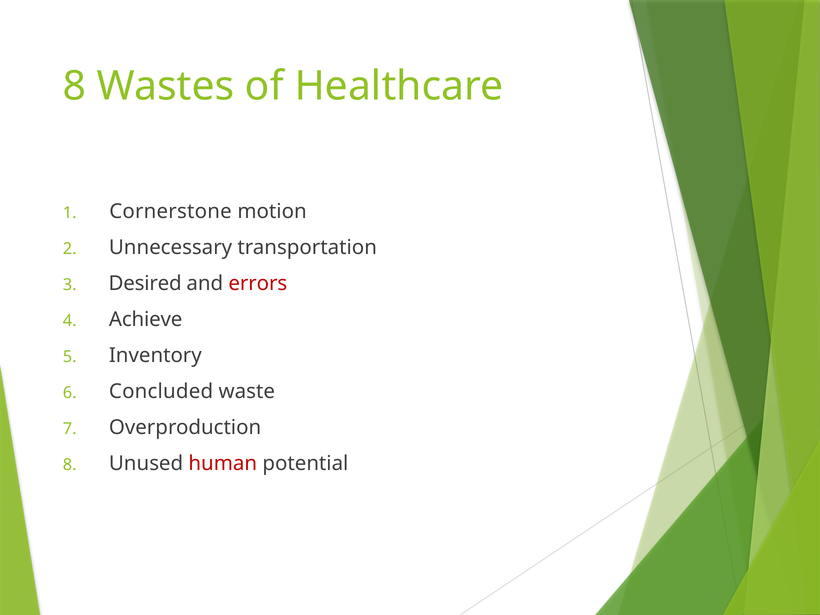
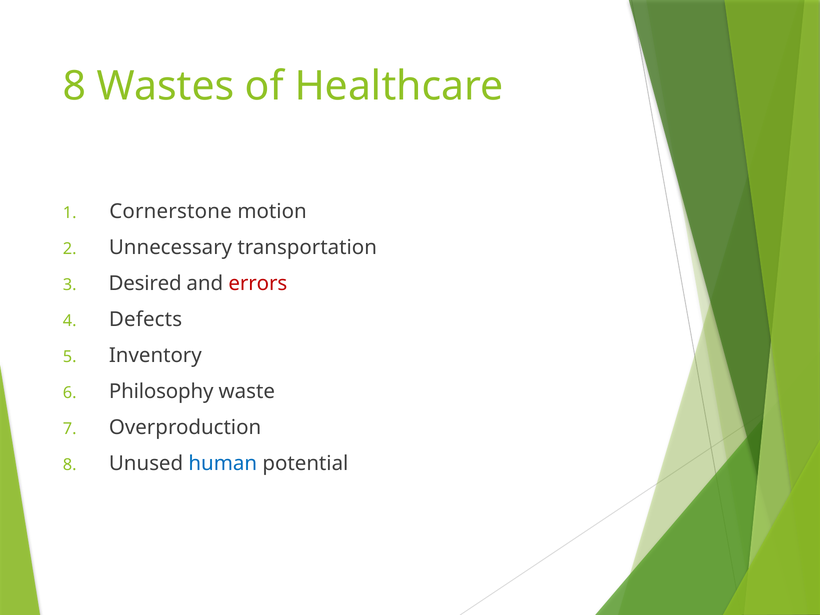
Achieve: Achieve -> Defects (146, 320)
Concluded: Concluded -> Philosophy (161, 392)
human colour: red -> blue (223, 464)
